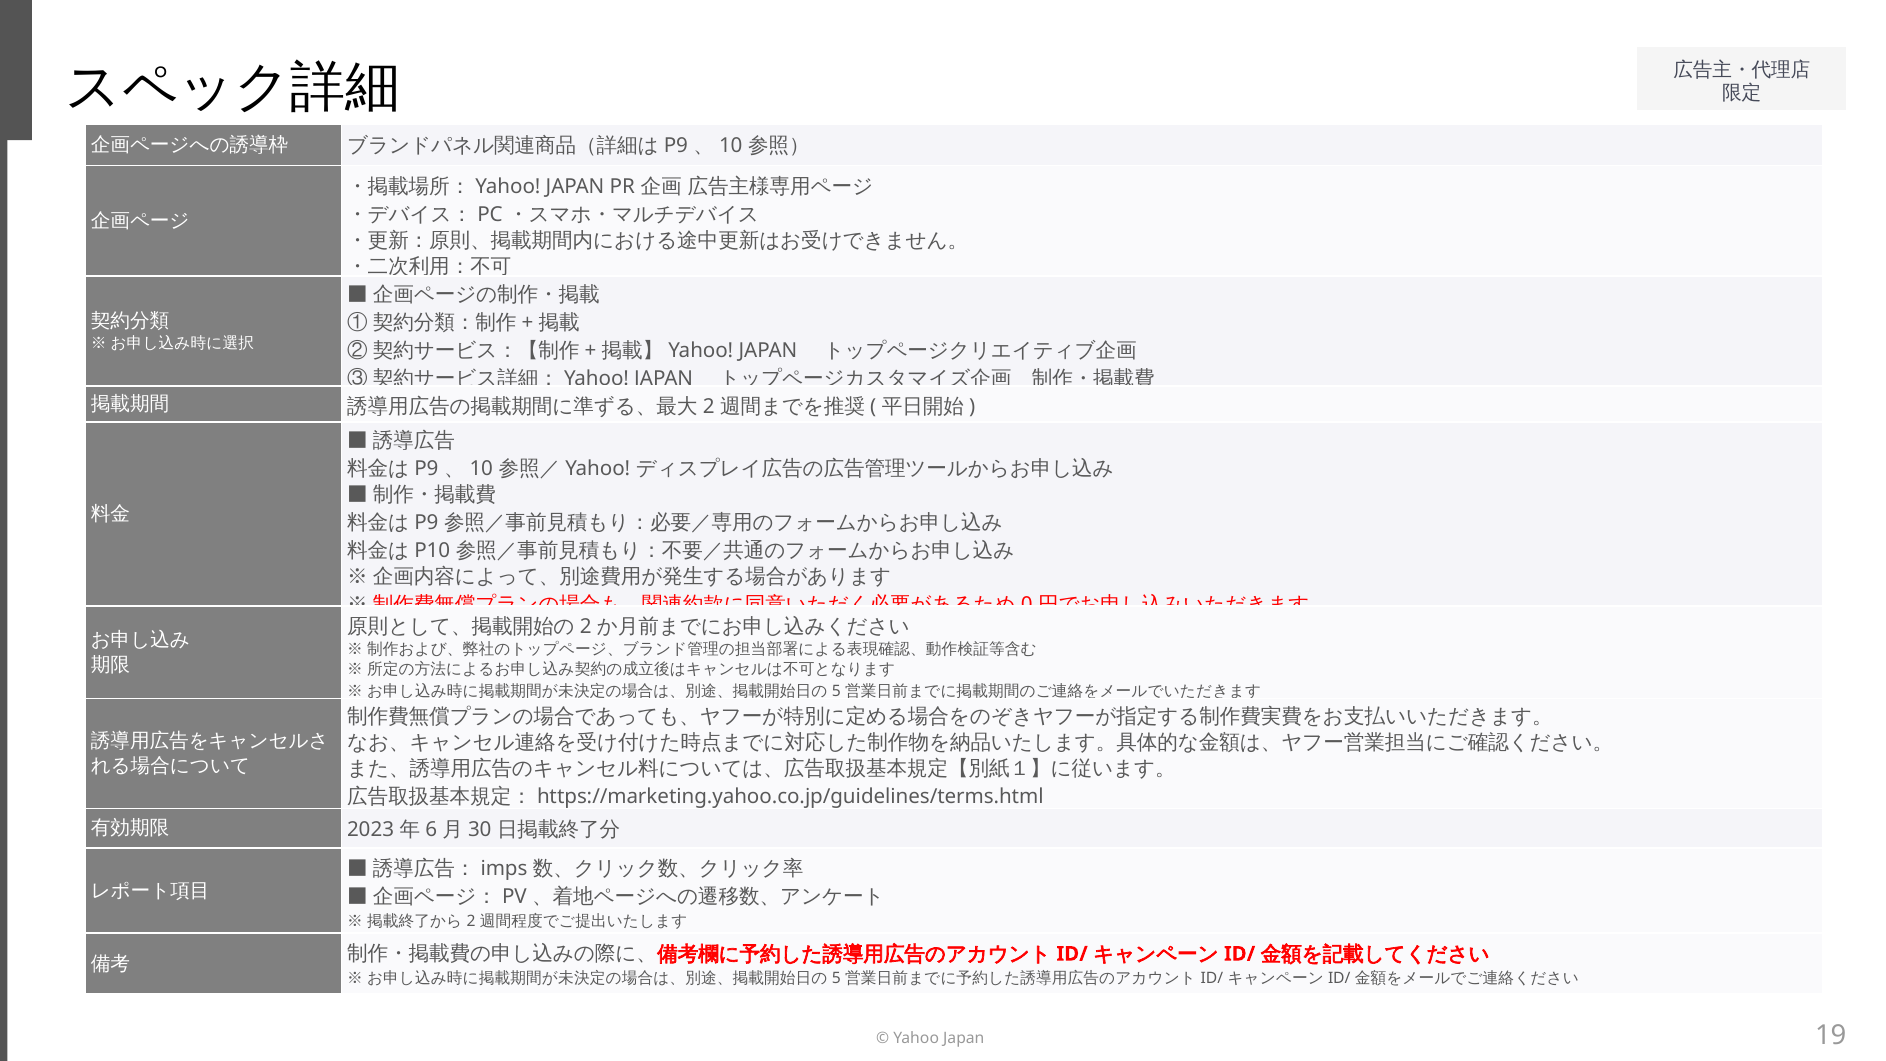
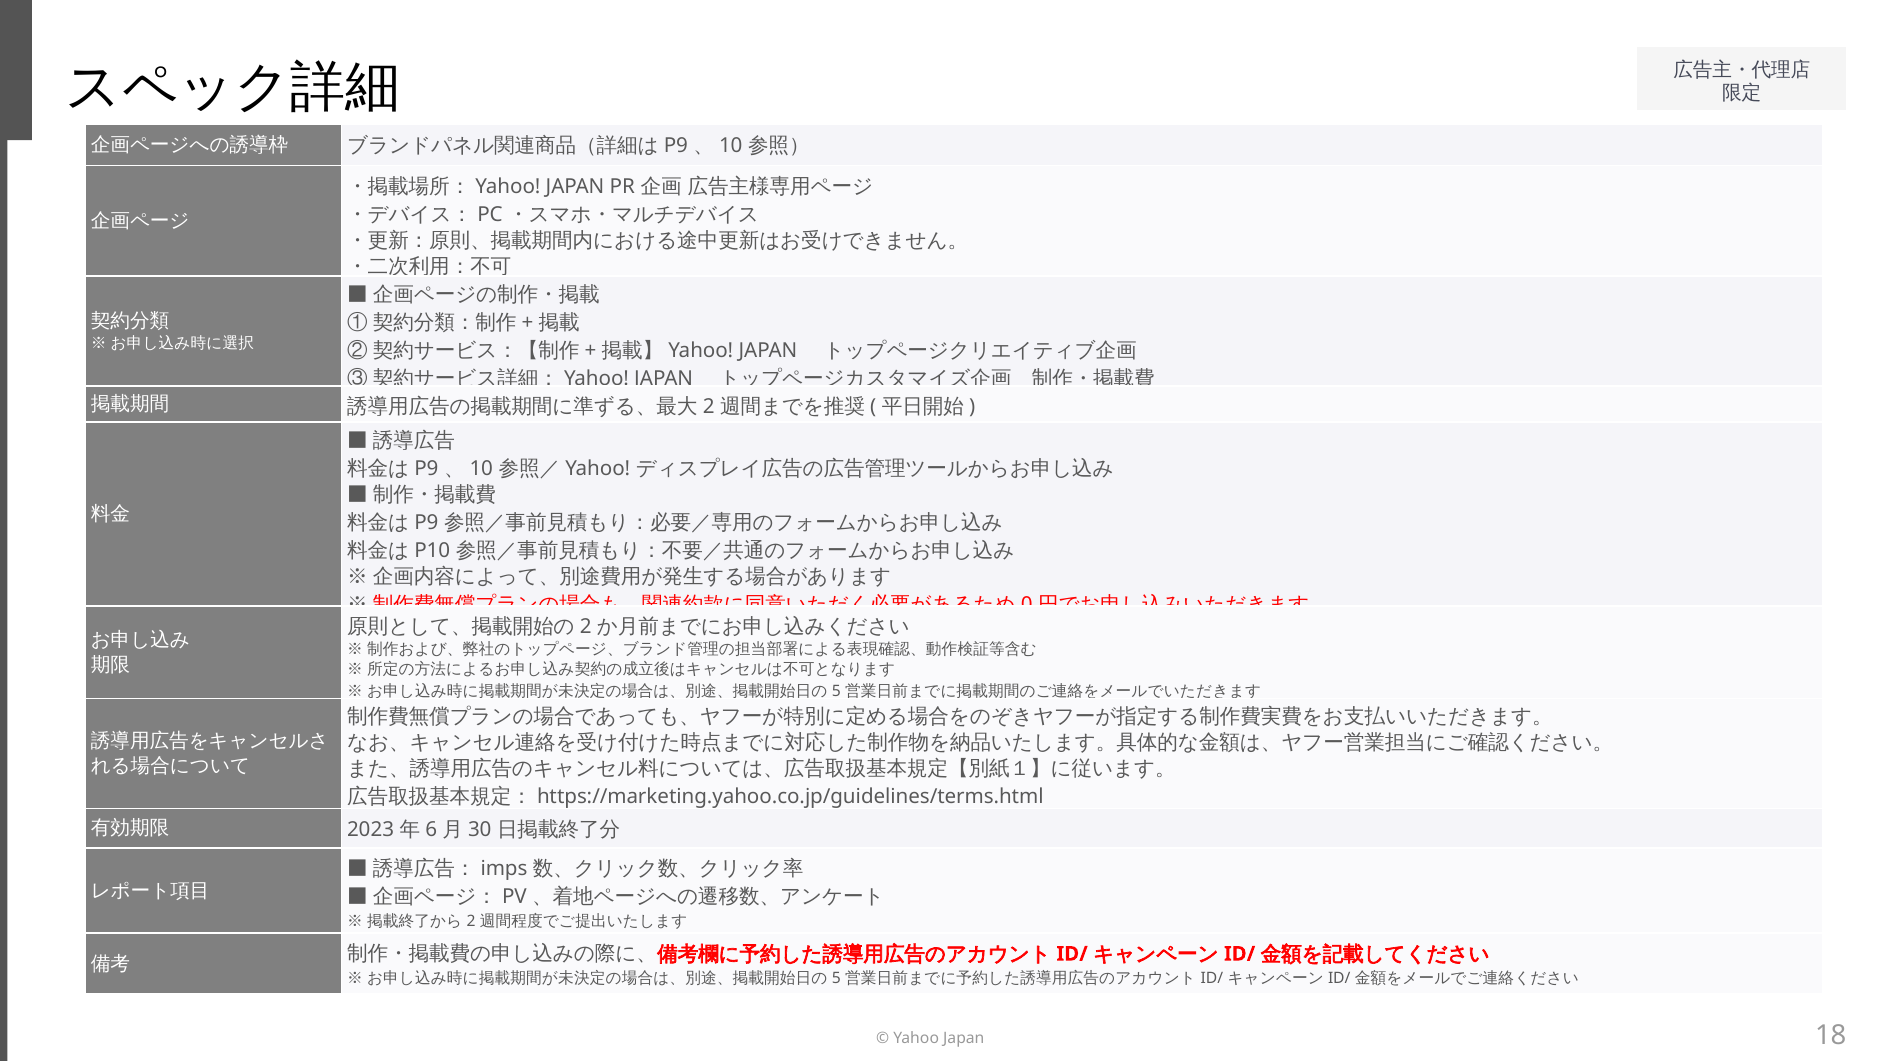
19: 19 -> 18 (1831, 1035)
